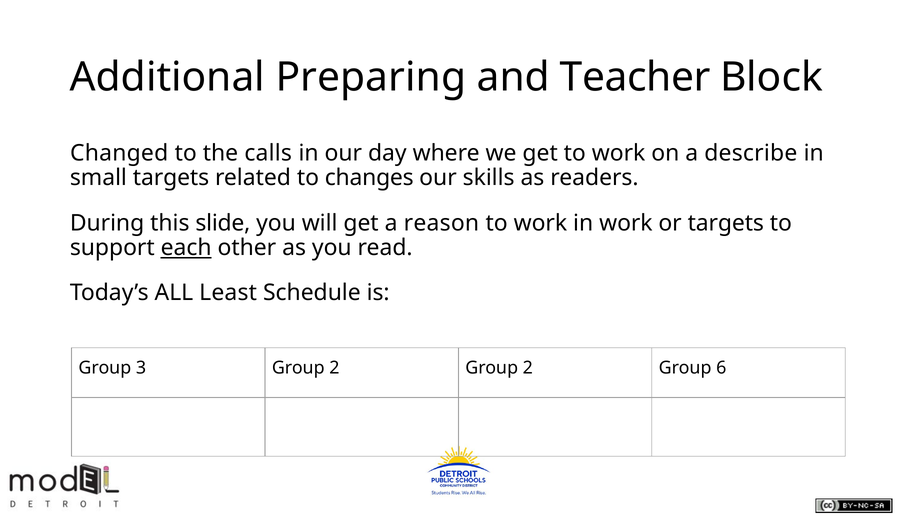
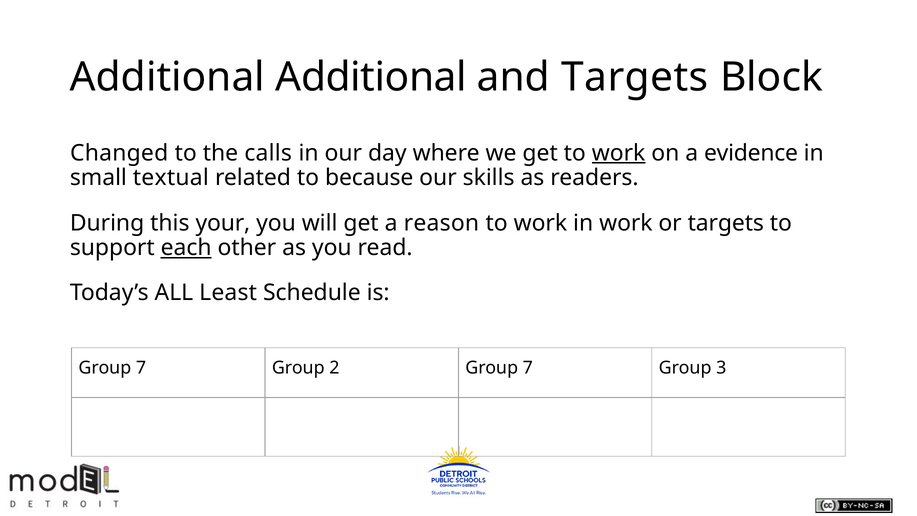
Additional Preparing: Preparing -> Additional (371, 77)
and Teacher: Teacher -> Targets (635, 77)
work underline: none -> present (619, 153)
describe: describe -> evidence (751, 153)
small targets: targets -> textual (171, 178)
changes: changes -> because (369, 178)
slide: slide -> your (223, 223)
3: 3 -> 7 (141, 368)
2 Group 2: 2 -> 7 (528, 368)
6: 6 -> 3 (721, 368)
